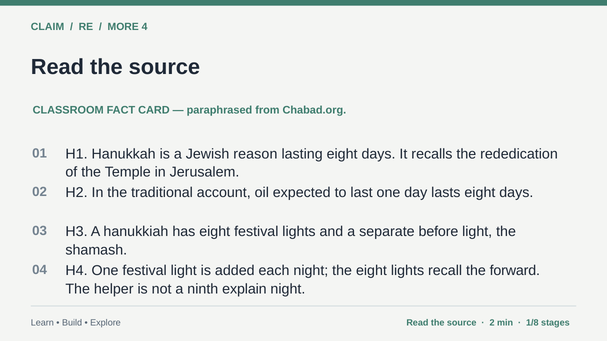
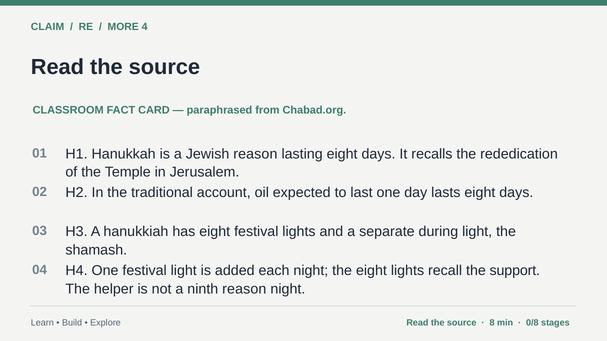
before: before -> during (438, 232)
forward: forward -> support (515, 271)
ninth explain: explain -> reason (244, 289)
2: 2 -> 8 (492, 323)
1/8: 1/8 -> 0/8 (532, 323)
